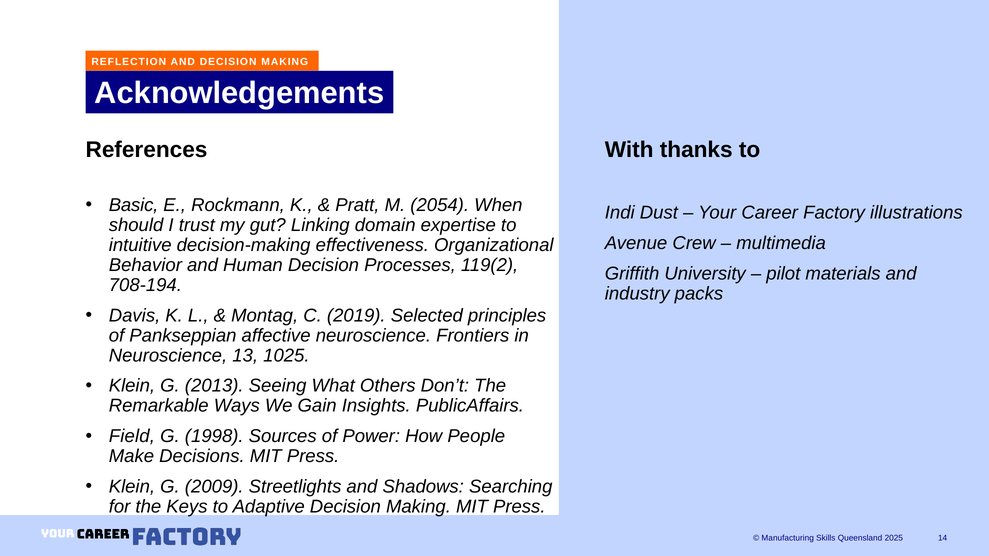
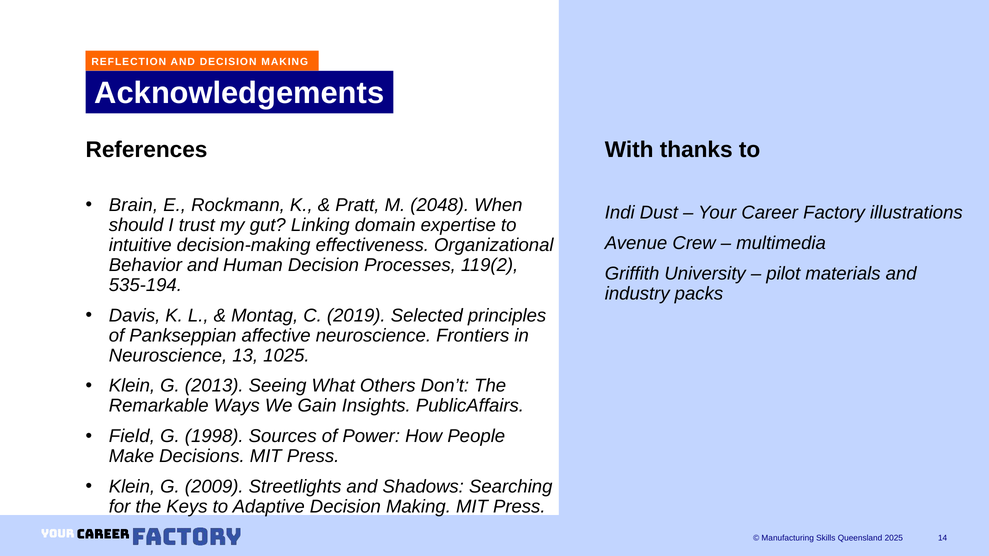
Basic: Basic -> Brain (133, 205)
2054: 2054 -> 2048 (440, 205)
708-194: 708-194 -> 535-194 (145, 285)
